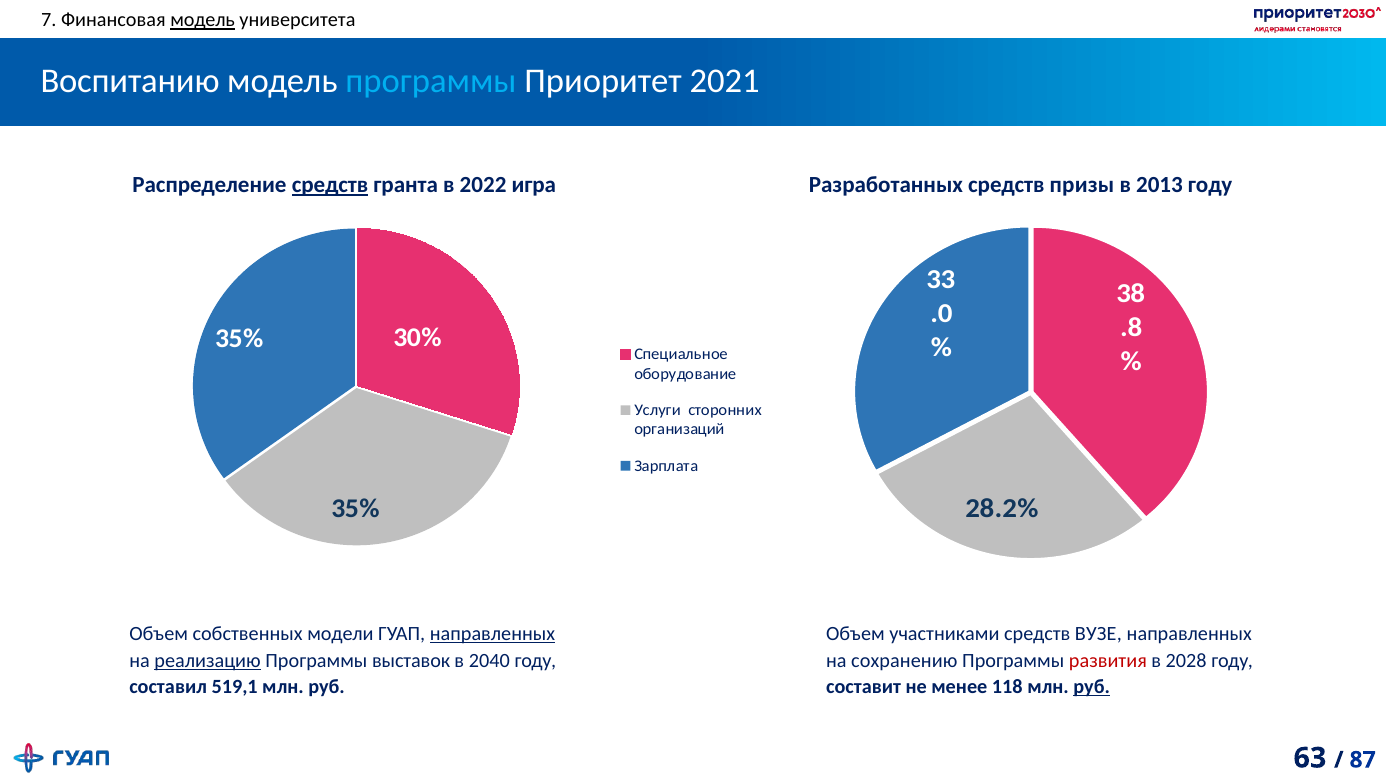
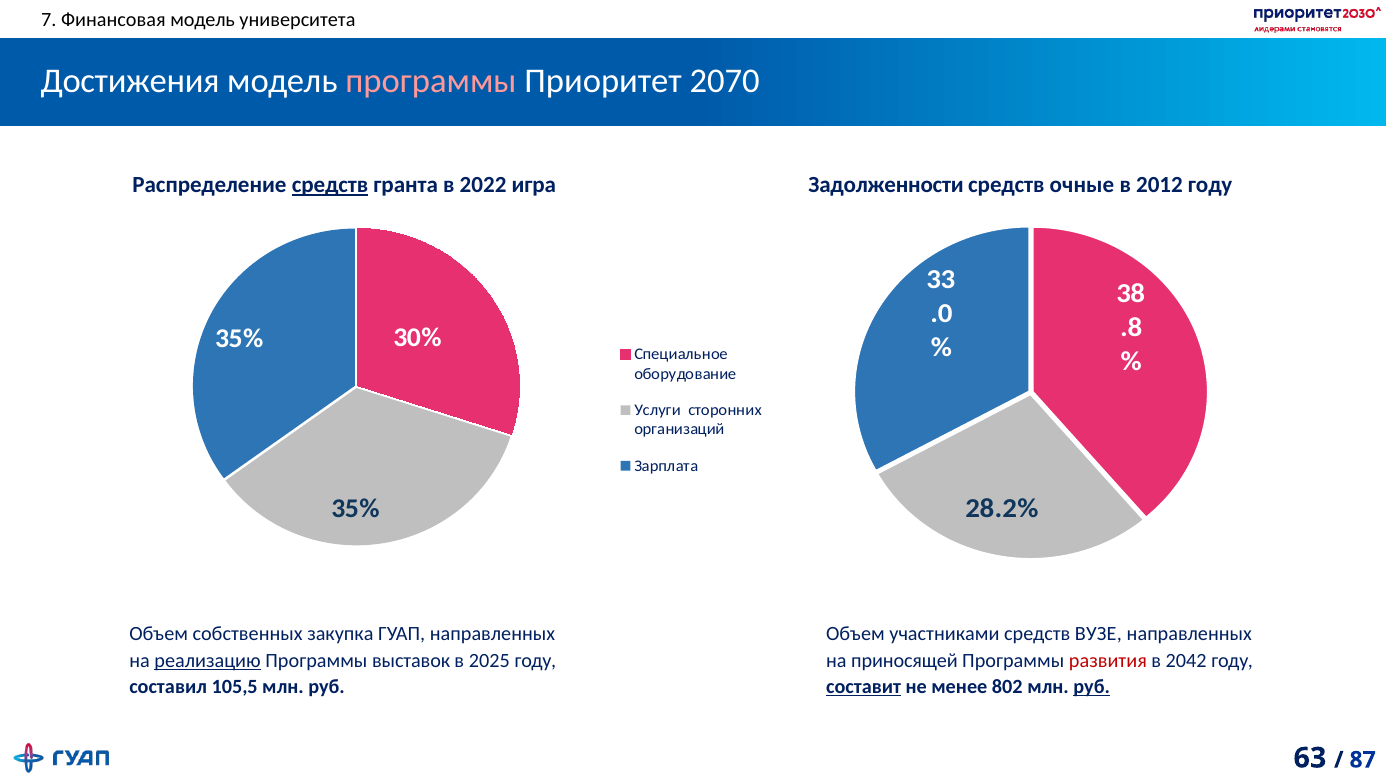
модель underline: present -> none (203, 20)
Воспитанию: Воспитанию -> Достижения (130, 81)
программы colour: light blue -> pink (431, 81)
2021: 2021 -> 2070 (725, 81)
Разработанных: Разработанных -> Задолженности (886, 185)
призы: призы -> очные (1082, 185)
2013: 2013 -> 2012 (1159, 185)
модели: модели -> закупка (340, 634)
направленных underline: present -> none (492, 634)
2040: 2040 -> 2025 (489, 661)
сохранению: сохранению -> приносящей (904, 661)
2028: 2028 -> 2042 (1186, 661)
519,1: 519,1 -> 105,5 (235, 688)
составит underline: none -> present (864, 688)
118: 118 -> 802 (1007, 688)
